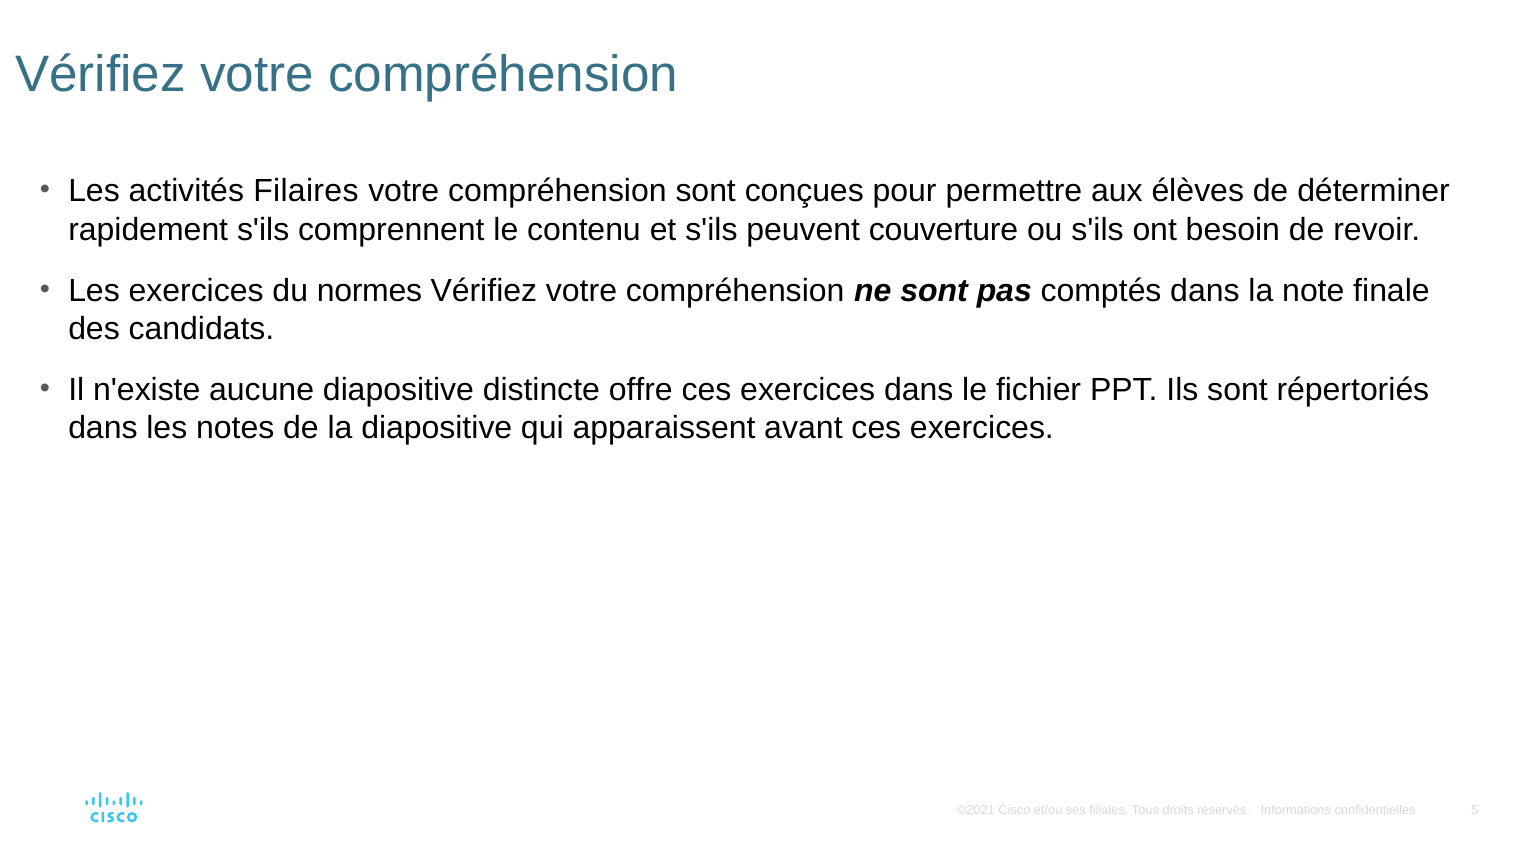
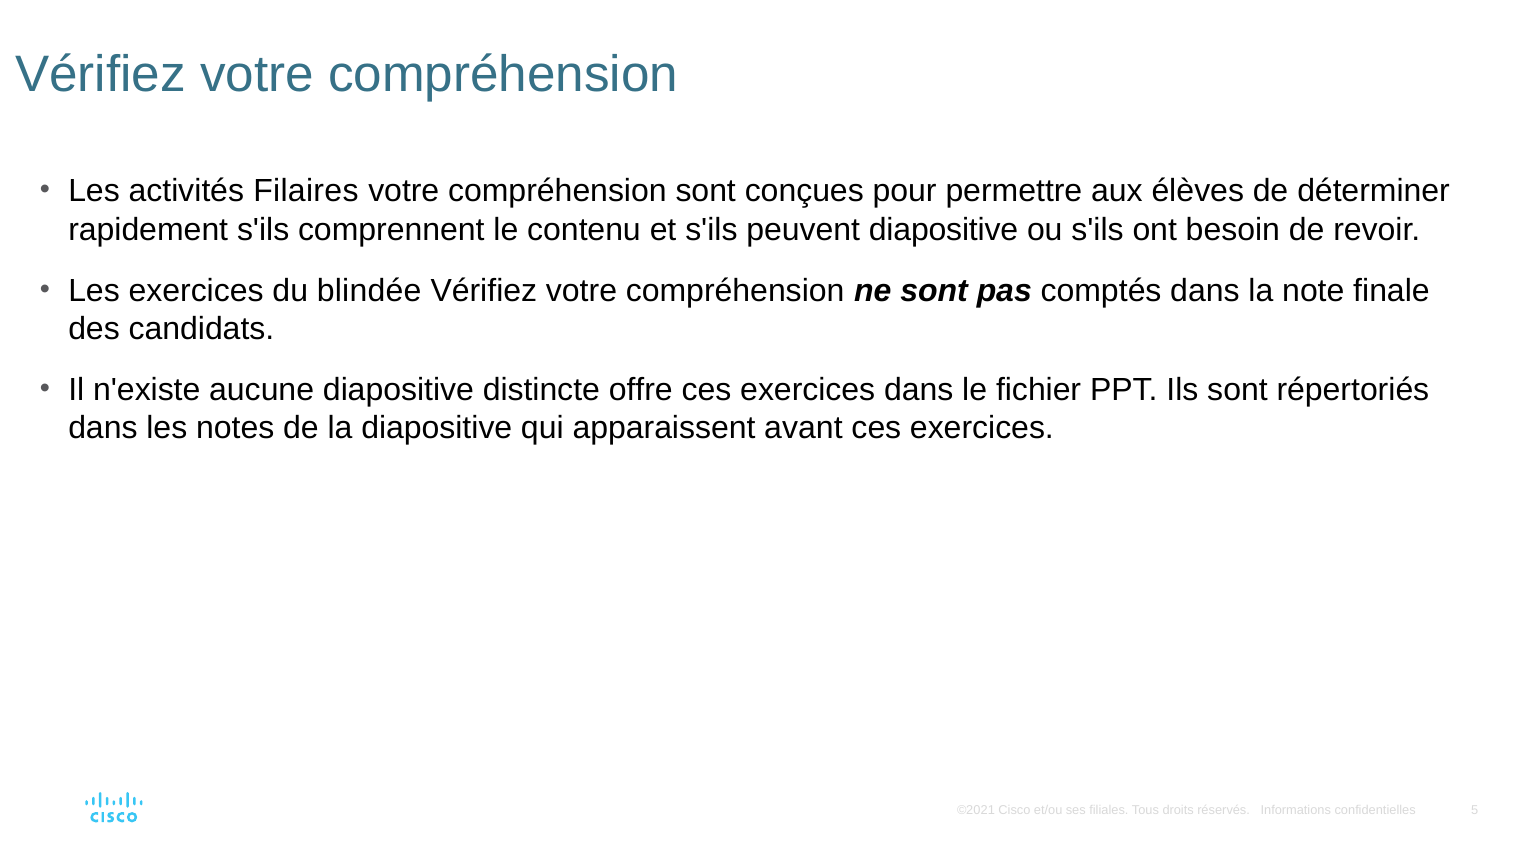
peuvent couverture: couverture -> diapositive (944, 230)
normes: normes -> blindée (369, 290)
